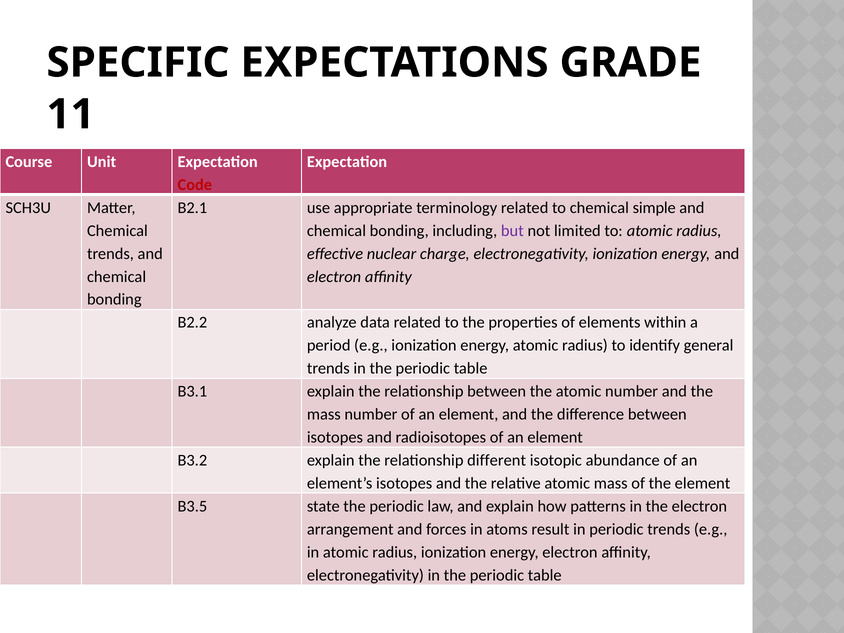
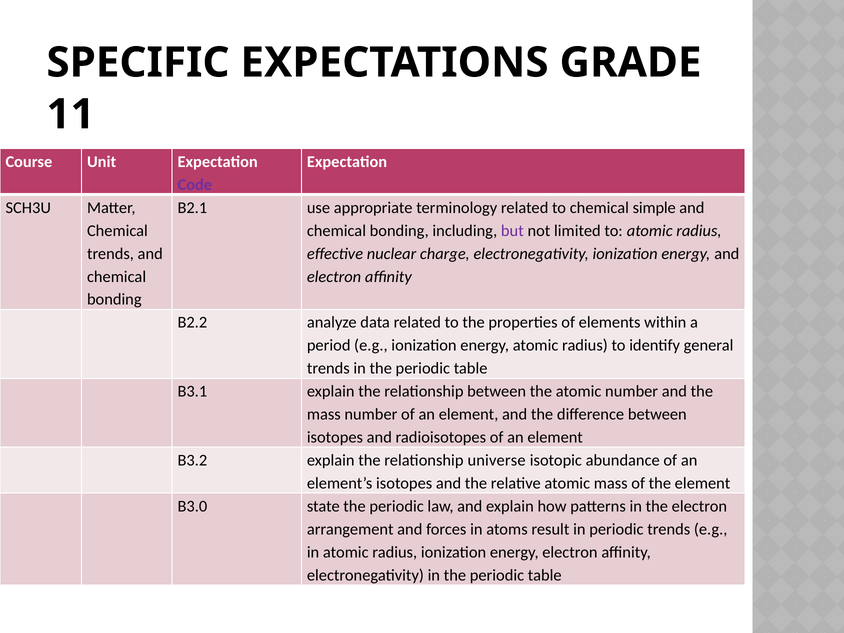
Code colour: red -> purple (195, 185)
different: different -> universe (497, 460)
B3.5: B3.5 -> B3.0 (192, 506)
